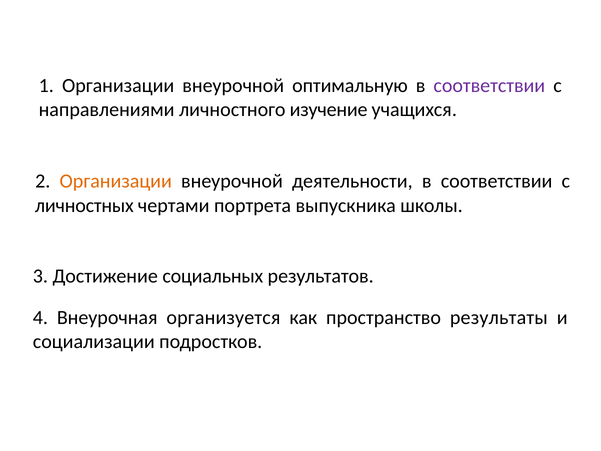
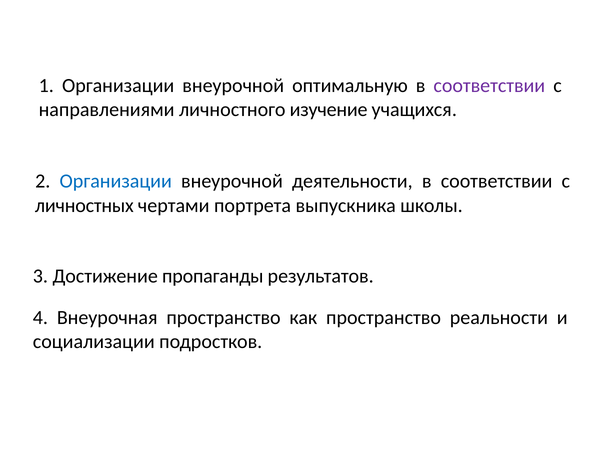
Организации colour: orange -> blue (116, 181)
социальных: социальных -> пропаганды (213, 276)
Внеурочная организуется: организуется -> пространство (224, 318)
результаты: результаты -> реальности (499, 318)
